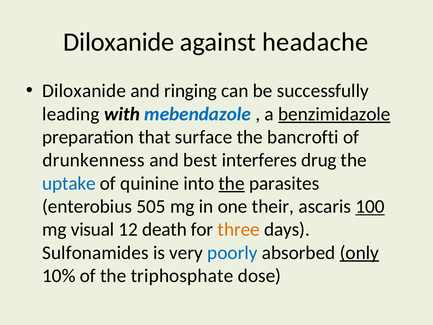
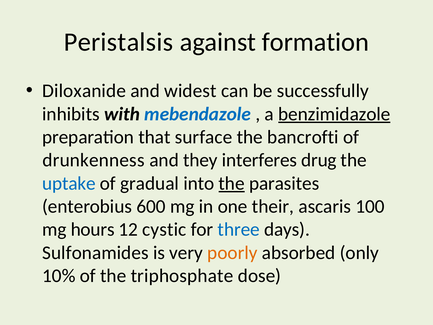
Diloxanide: Diloxanide -> Peristalsis (119, 42)
headache: headache -> formation (315, 42)
ringing: ringing -> widest (190, 91)
leading: leading -> inhibits (71, 114)
best: best -> they (200, 160)
quinine: quinine -> gradual (150, 183)
505: 505 -> 600 (151, 206)
100 underline: present -> none (370, 206)
visual: visual -> hours (93, 229)
death: death -> cystic (164, 229)
three colour: orange -> blue (239, 229)
poorly colour: blue -> orange (232, 253)
only underline: present -> none (359, 253)
